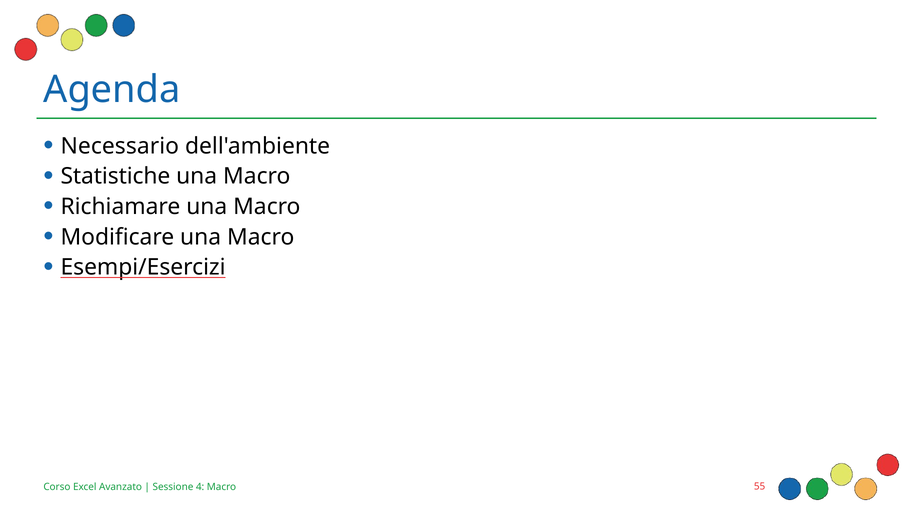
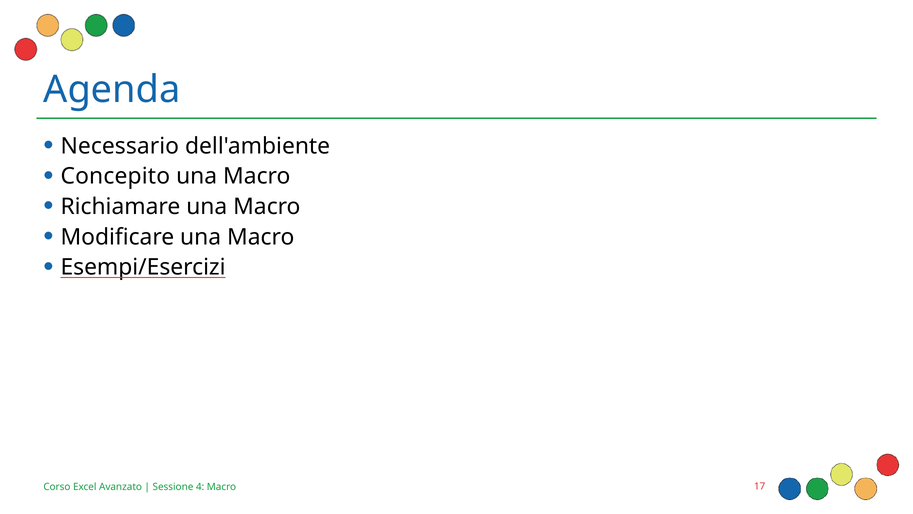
Statistiche: Statistiche -> Concepito (115, 176)
55: 55 -> 17 (760, 486)
